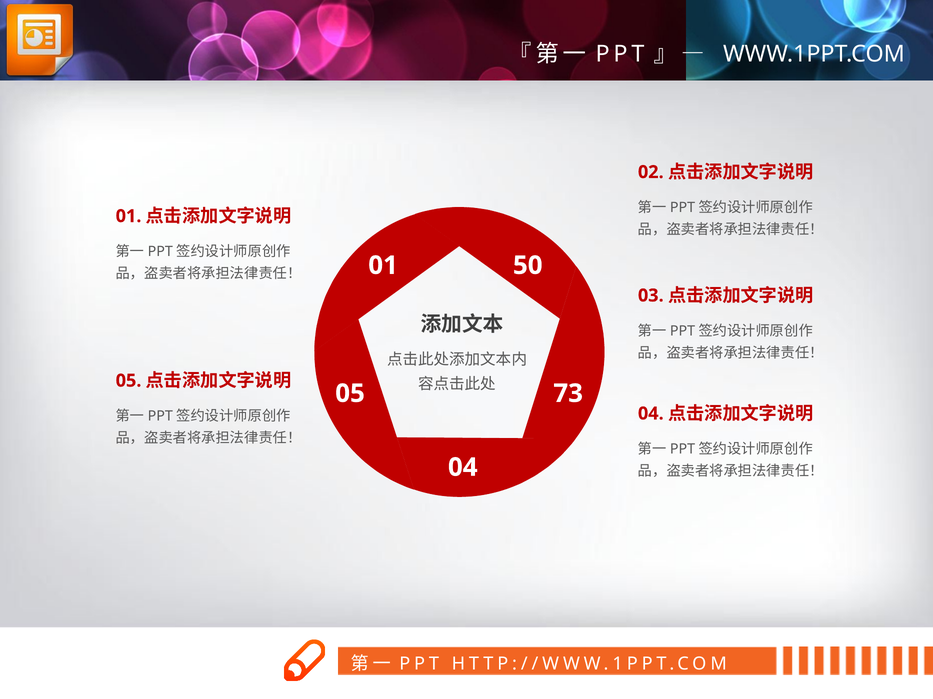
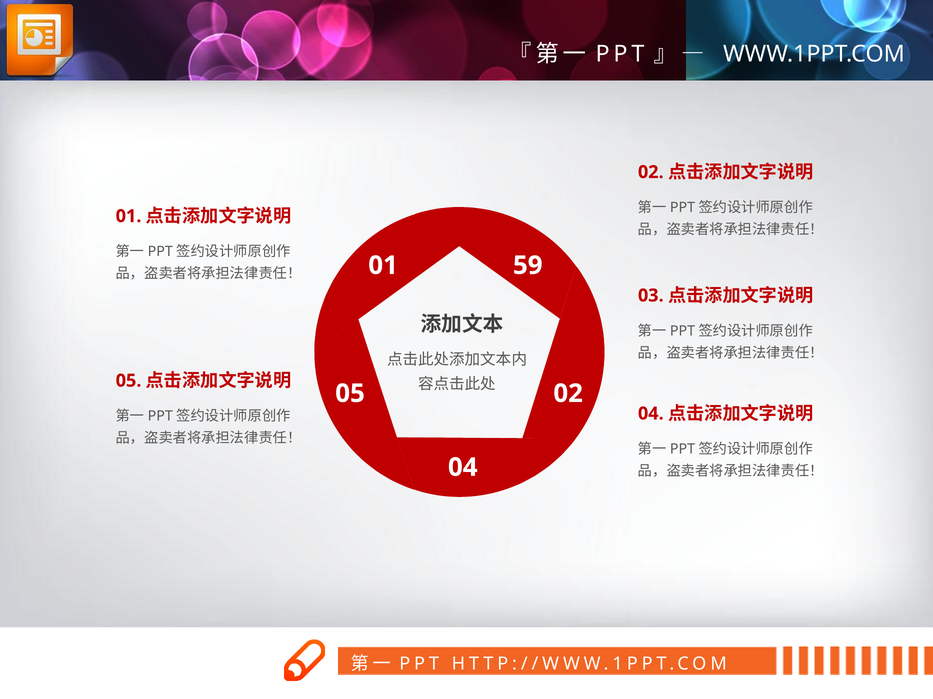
50: 50 -> 59 (528, 266)
05 73: 73 -> 02 (568, 394)
